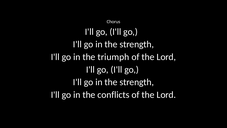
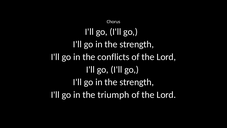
triumph: triumph -> conflicts (113, 57)
conflicts: conflicts -> triumph (113, 95)
